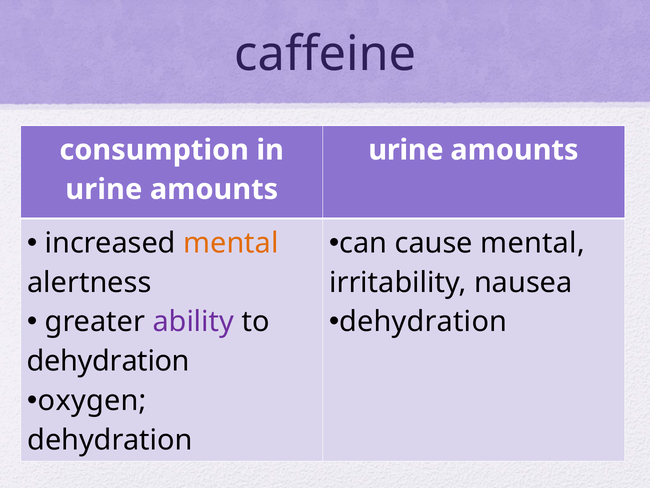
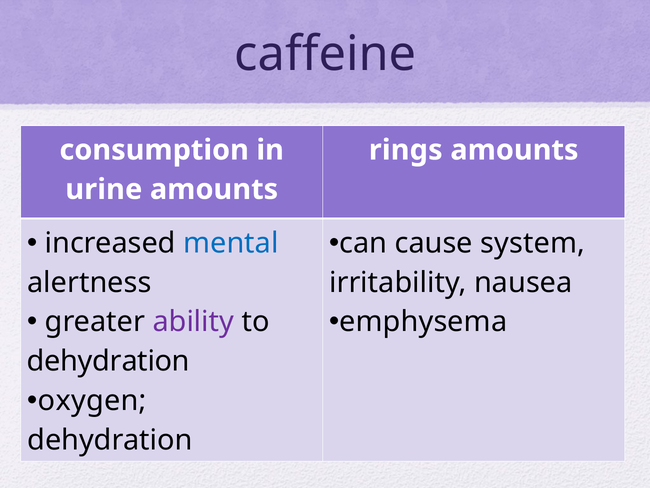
urine: urine -> rings (406, 150)
mental colour: orange -> blue (231, 243)
cause mental: mental -> system (533, 243)
dehydration: dehydration -> emphysema (423, 322)
